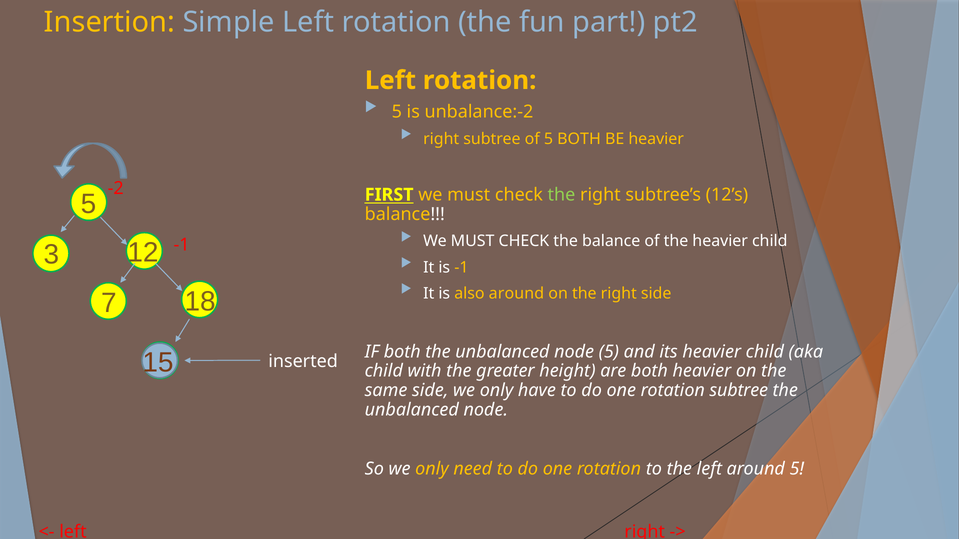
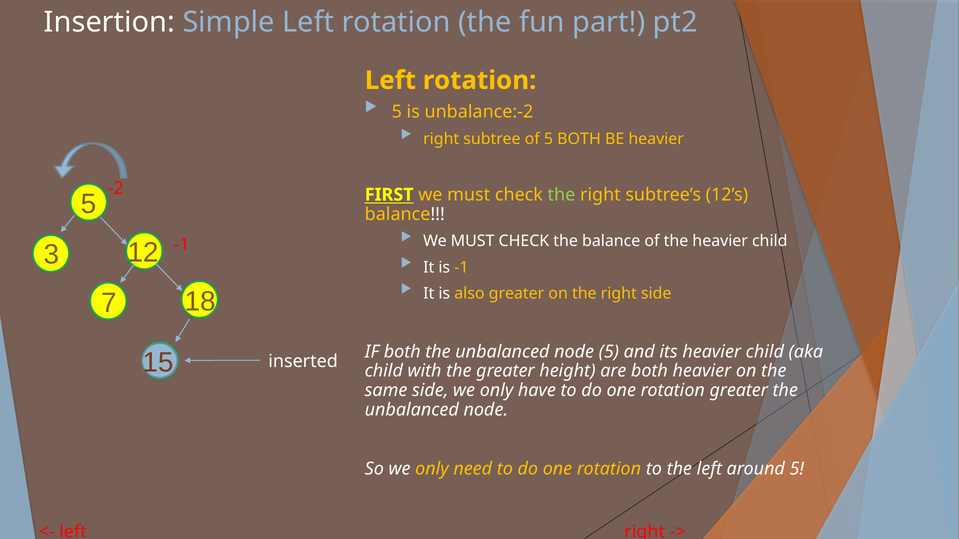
Insertion colour: yellow -> white (109, 22)
also around: around -> greater (517, 294)
rotation subtree: subtree -> greater (739, 391)
